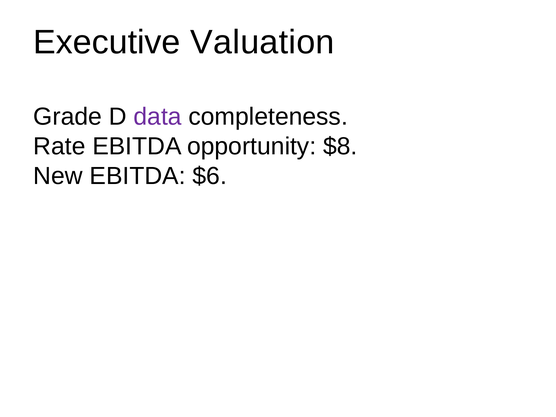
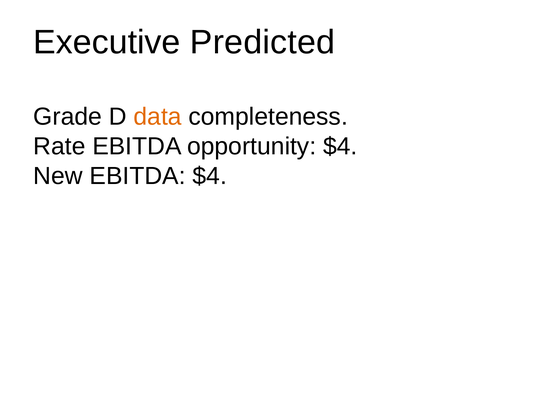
Valuation: Valuation -> Predicted (262, 42)
data colour: purple -> orange (158, 117)
opportunity $8: $8 -> $4 (340, 146)
EBITDA $6: $6 -> $4 (210, 176)
